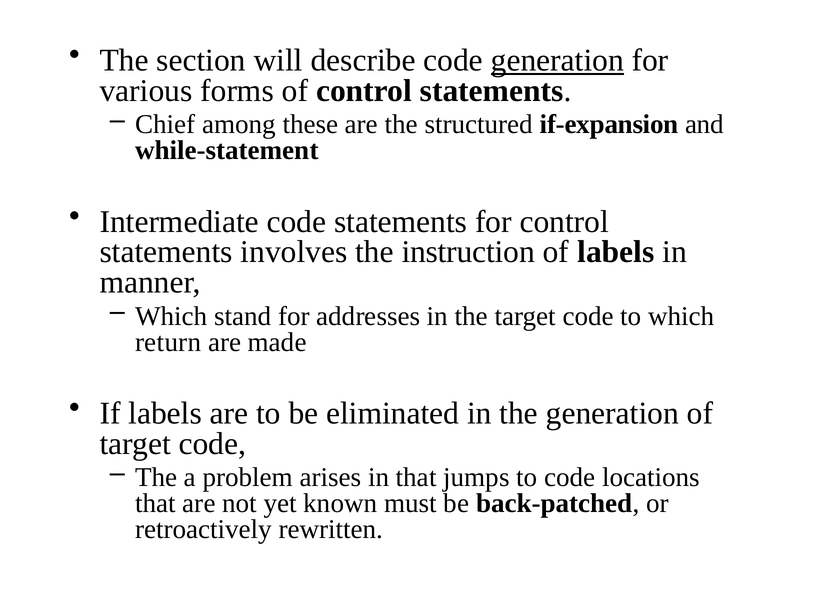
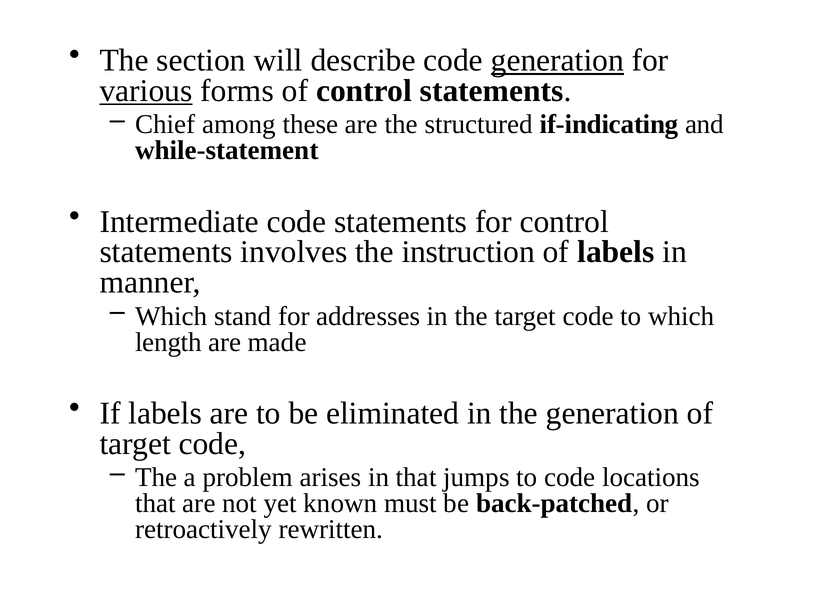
various underline: none -> present (146, 91)
if-expansion: if-expansion -> if-indicating (609, 124)
return: return -> length (168, 342)
